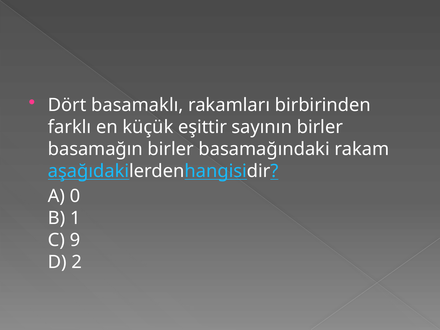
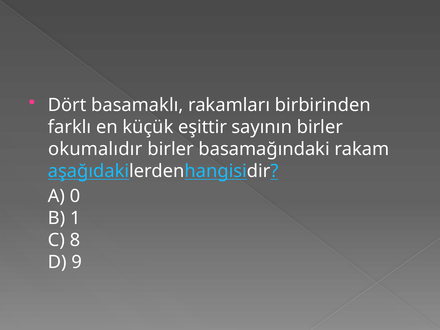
basamağın: basamağın -> okumalıdır (95, 149)
9: 9 -> 8 (75, 240)
2: 2 -> 9 (77, 262)
